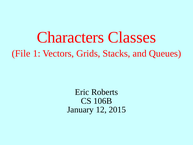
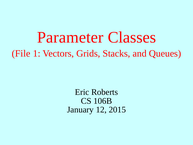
Characters: Characters -> Parameter (70, 37)
